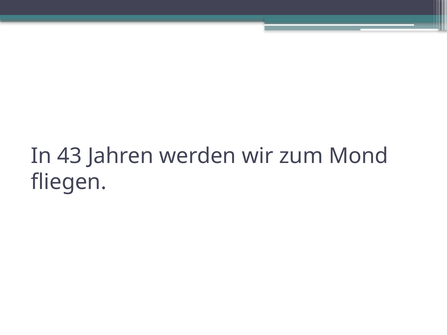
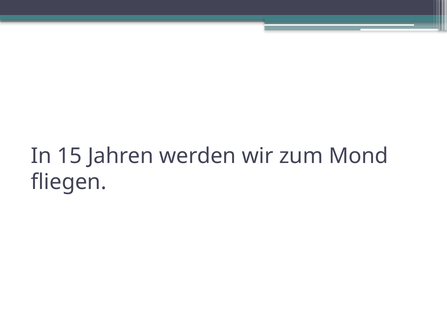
43: 43 -> 15 (70, 156)
